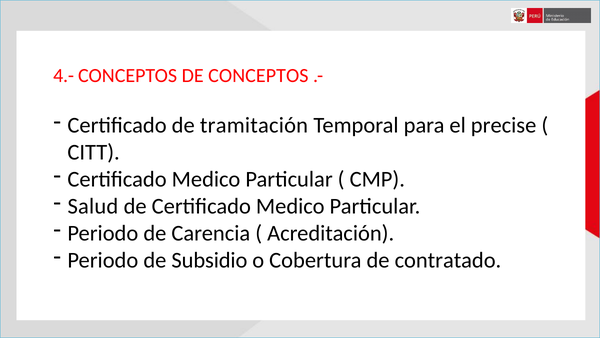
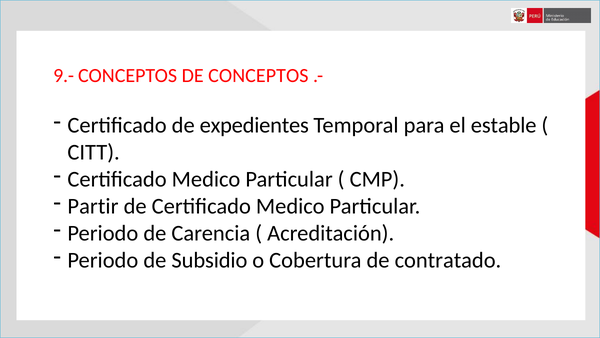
4.-: 4.- -> 9.- (64, 75)
tramitación: tramitación -> expedientes (254, 125)
precise: precise -> estable (504, 125)
Salud: Salud -> Partir (93, 206)
